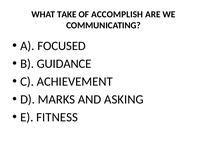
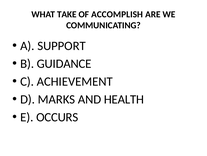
FOCUSED: FOCUSED -> SUPPORT (62, 46)
ASKING: ASKING -> HEALTH (124, 99)
FITNESS: FITNESS -> OCCURS (57, 117)
